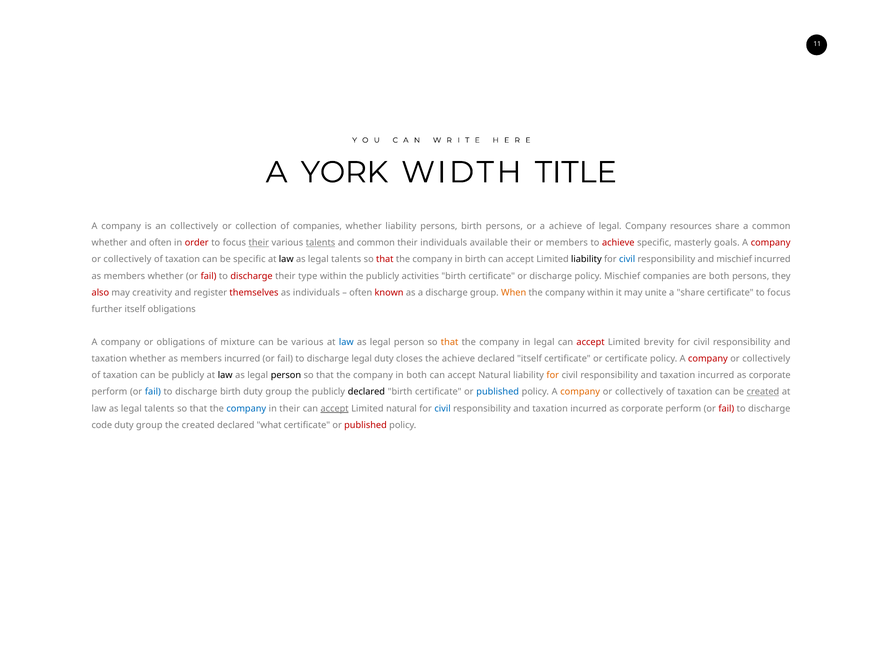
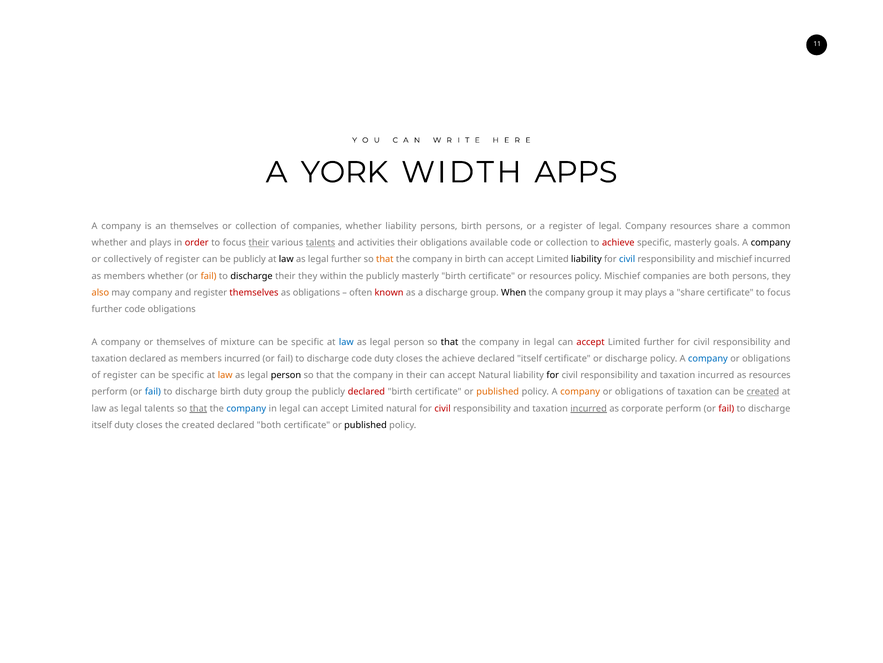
TITLE: TITLE -> APPS (576, 172)
an collectively: collectively -> themselves (194, 226)
a achieve: achieve -> register (566, 226)
and often: often -> plays (160, 243)
and common: common -> activities (376, 243)
their individuals: individuals -> obligations (444, 243)
available their: their -> code (521, 243)
members: members -> collection (567, 243)
company colour: red -> black (771, 243)
taxation: taxation -> register (183, 259)
be specific: specific -> publicly (249, 259)
talents: talents -> further (346, 259)
that colour: red -> orange (385, 259)
fail colour: red -> orange (209, 276)
discharge colour: red -> black (252, 276)
their type: type -> they (308, 276)
publicly activities: activities -> masterly (420, 276)
or discharge: discharge -> resources (551, 276)
also colour: red -> orange (100, 292)
may creativity: creativity -> company (152, 292)
as individuals: individuals -> obligations (316, 292)
When colour: orange -> black (514, 292)
company within: within -> group (600, 292)
may unite: unite -> plays (656, 292)
further itself: itself -> code (135, 309)
or obligations: obligations -> themselves (181, 342)
various: various -> specific (307, 342)
that colour: orange -> black (450, 342)
Limited brevity: brevity -> further (659, 342)
taxation whether: whether -> declared (148, 358)
discharge legal: legal -> code (362, 358)
or certificate: certificate -> discharge (626, 358)
company colour: red -> blue (708, 358)
collectively: collectively -> obligations (766, 358)
taxation: taxation -> register (120, 375)
publicly: publicly -> specific (188, 375)
law colour: black -> orange (225, 375)
in both: both -> their (417, 375)
for colour: orange -> black (553, 375)
corporate: corporate -> resources (770, 375)
declared colour: black -> red (366, 392)
published colour: blue -> orange (498, 392)
collectively: collectively -> obligations (639, 392)
that underline: none -> present (198, 408)
their: their -> legal (290, 408)
accept underline: present -> none (335, 408)
civil colour: blue -> red (443, 408)
incurred underline: none -> present (589, 408)
code: code -> itself (102, 425)
group: group -> closes (149, 425)
declared what: what -> both (269, 425)
published colour: red -> black (365, 425)
